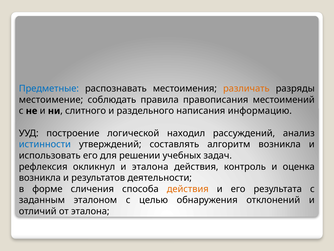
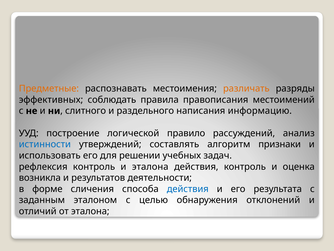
Предметные colour: blue -> orange (49, 88)
местоимение: местоимение -> эффективных (51, 100)
находил: находил -> правило (186, 133)
алгоритм возникла: возникла -> признаки (280, 144)
рефлексия окликнул: окликнул -> контроль (94, 166)
действия colour: orange -> blue (188, 189)
